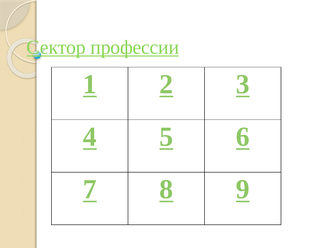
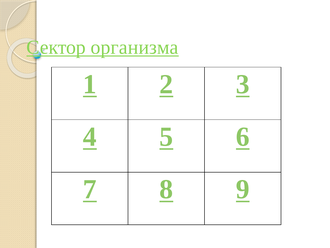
профессии: профессии -> организма (135, 47)
